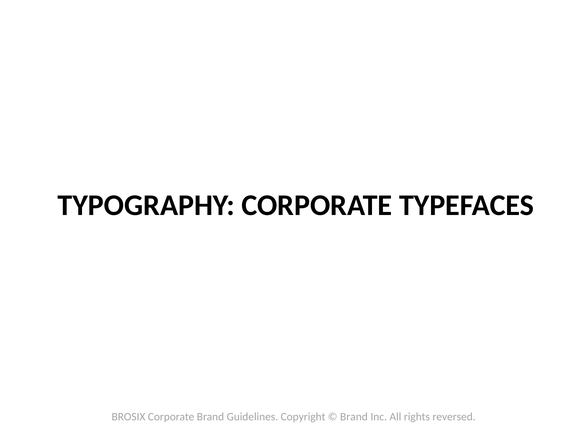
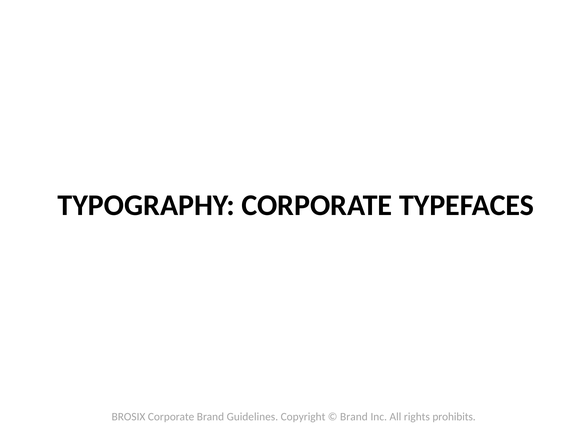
reversed: reversed -> prohibits (454, 416)
